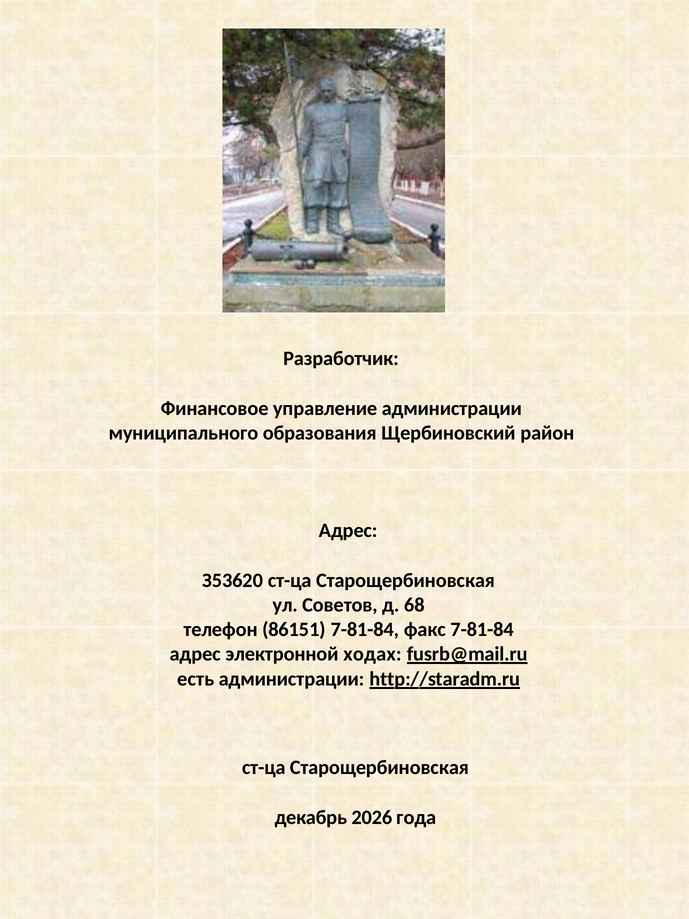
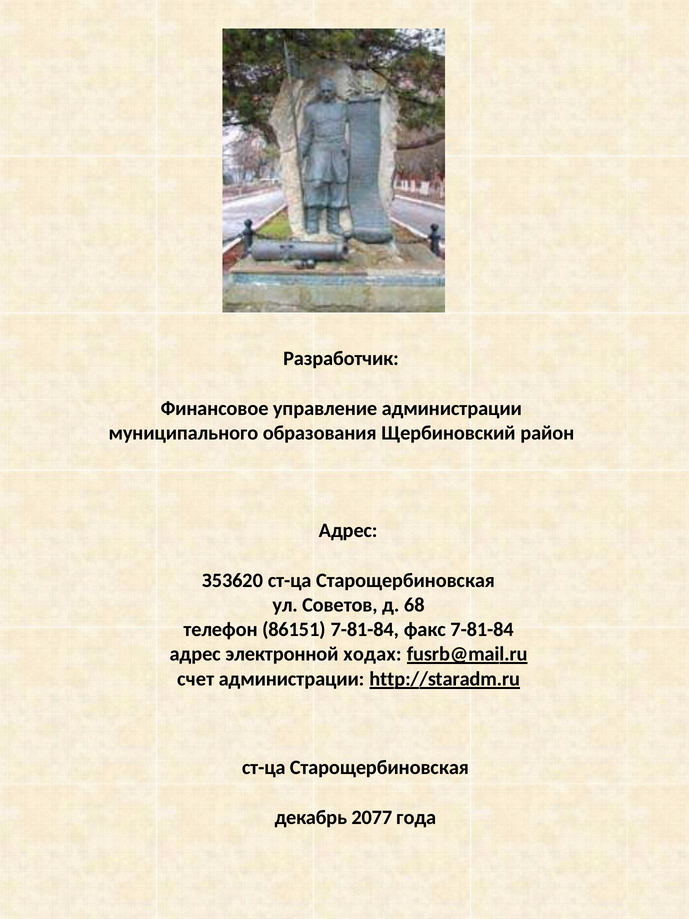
есть: есть -> счет (196, 679)
2026: 2026 -> 2077 (372, 817)
